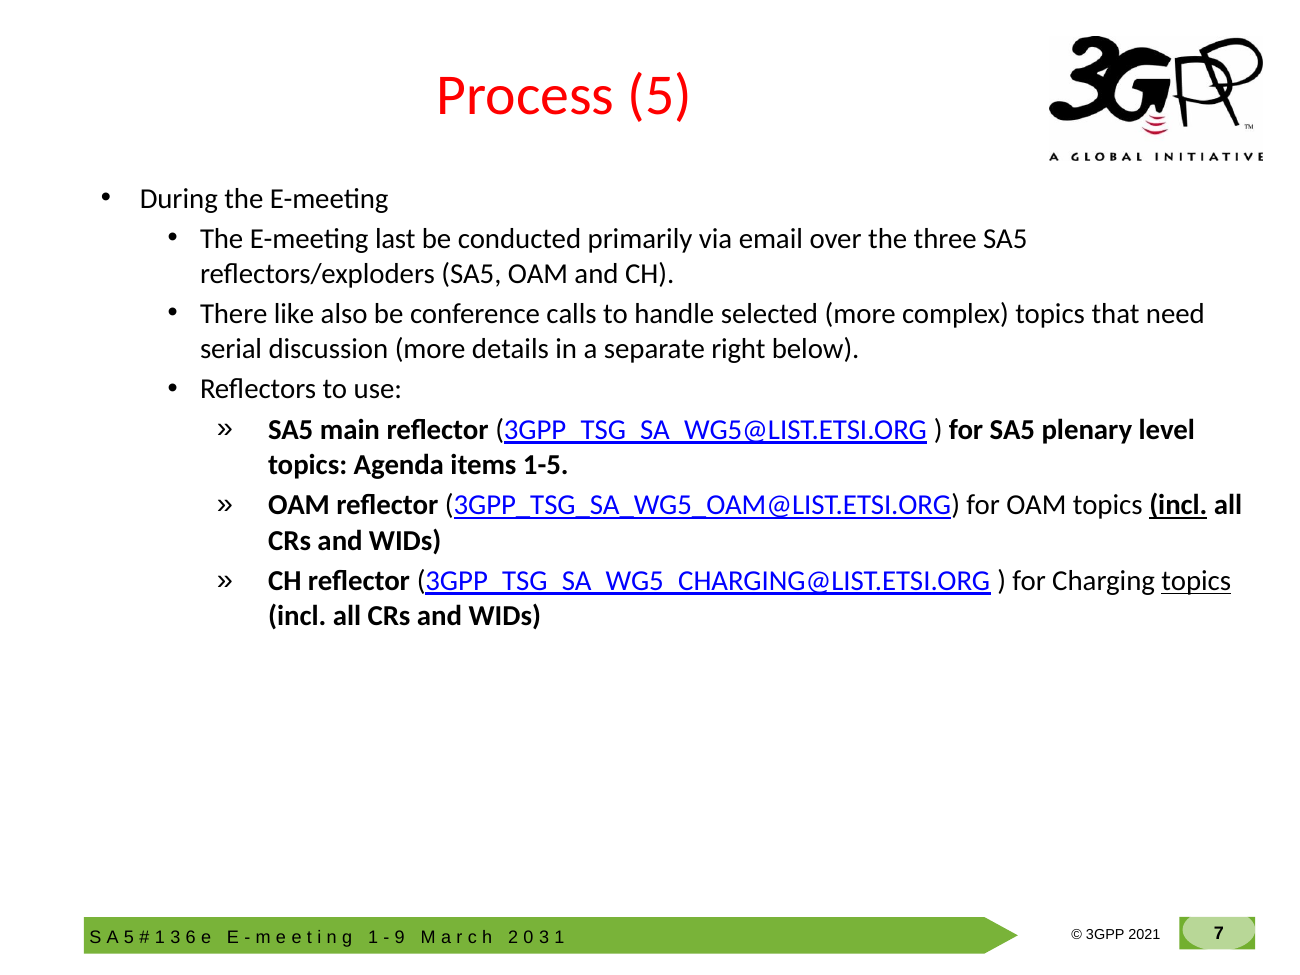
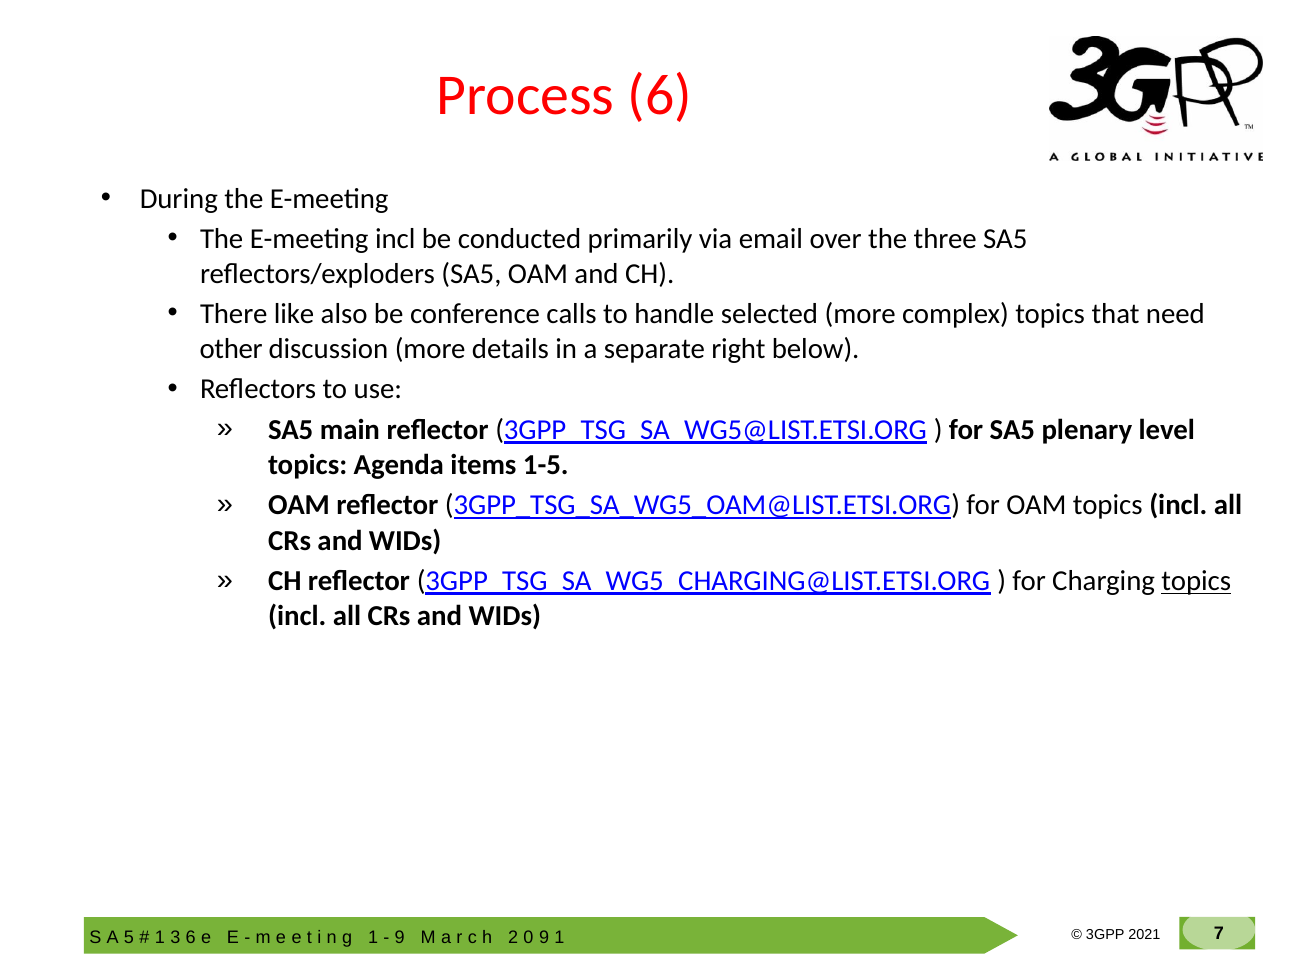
Process 5: 5 -> 6 (660, 96)
E-meeting last: last -> incl (395, 239)
serial: serial -> other (231, 349)
incl underline: present -> none (1178, 505)
3: 3 -> 9 (544, 937)
